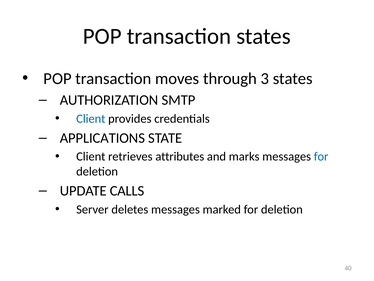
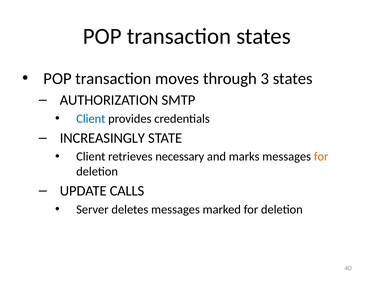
APPLICATIONS: APPLICATIONS -> INCREASINGLY (102, 138)
attributes: attributes -> necessary (180, 156)
for colour: blue -> orange (321, 156)
